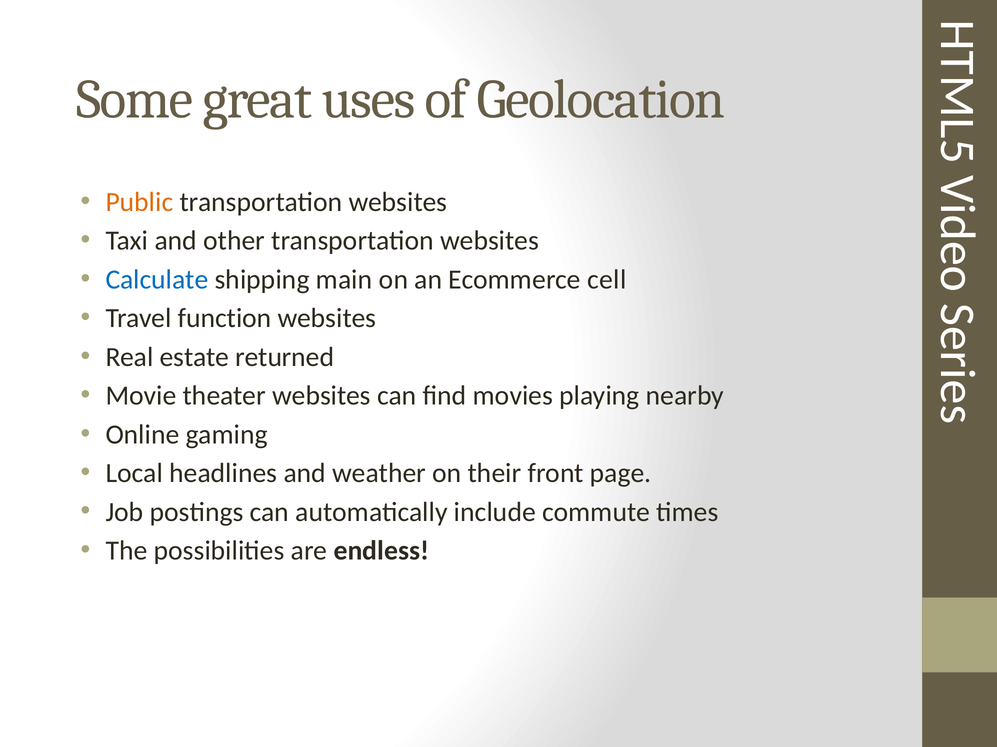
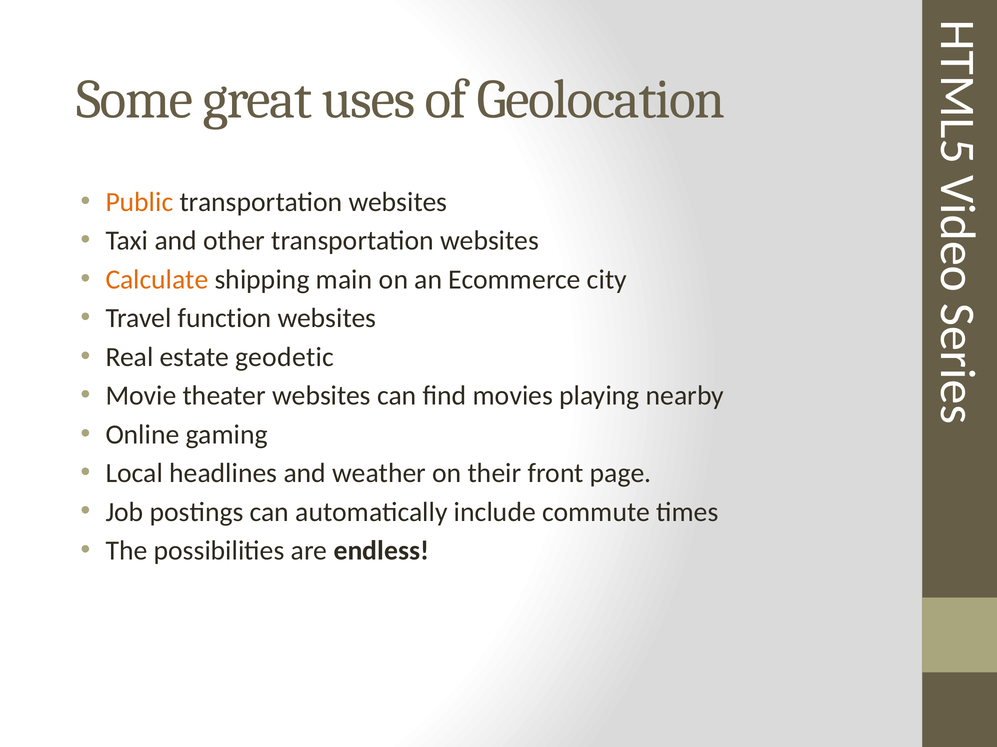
Calculate colour: blue -> orange (157, 280)
cell: cell -> city (607, 280)
returned: returned -> geodetic (284, 357)
